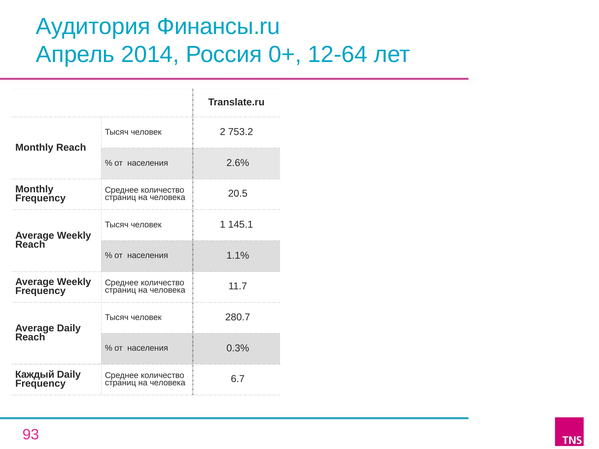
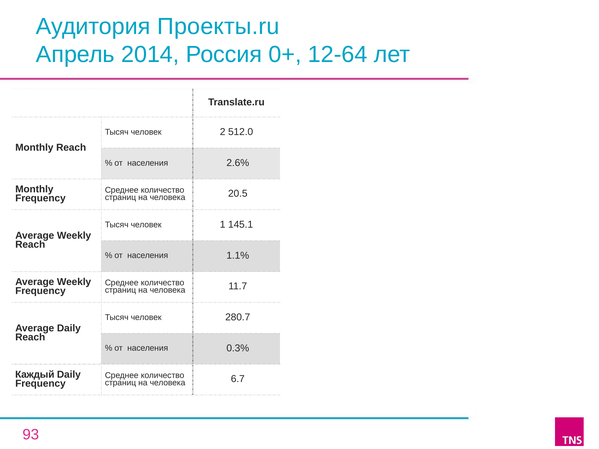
Финансы.ru: Финансы.ru -> Проекты.ru (218, 27)
753.2: 753.2 -> 512.0 (241, 132)
